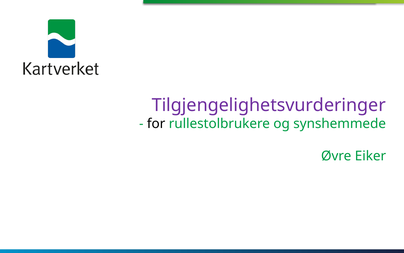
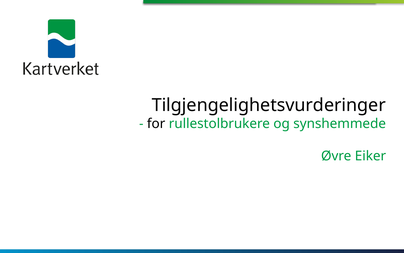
Tilgjengelighetsvurderinger colour: purple -> black (269, 105)
